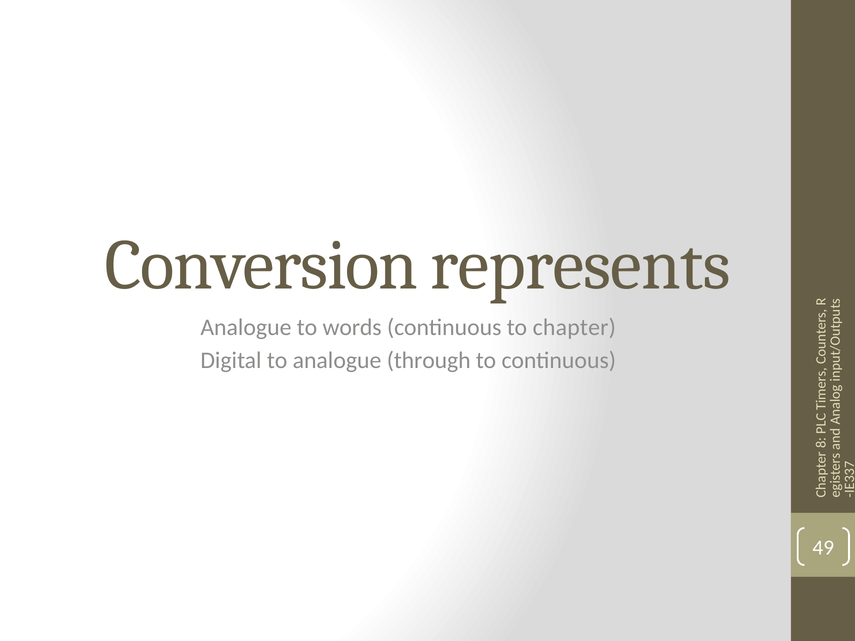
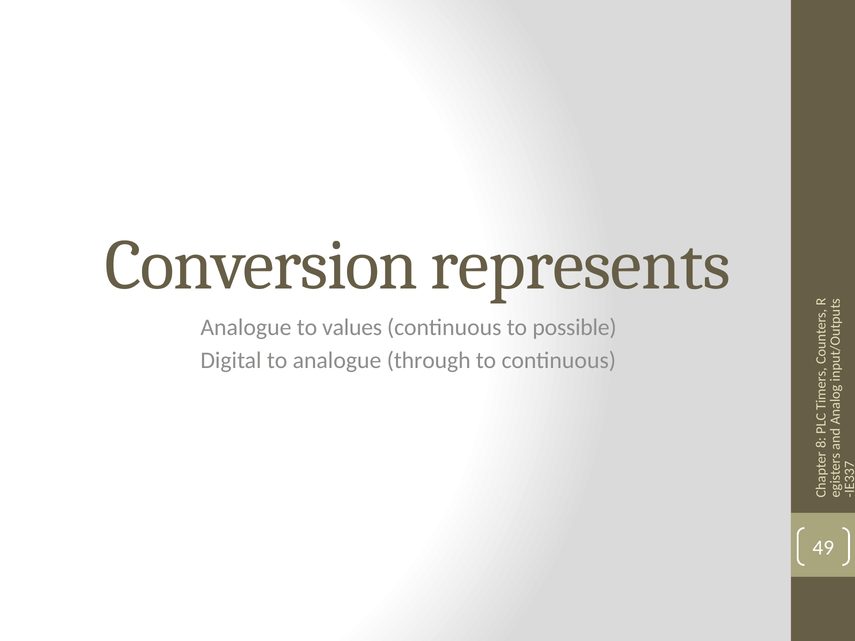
words: words -> values (352, 327)
chapter: chapter -> possible (575, 327)
